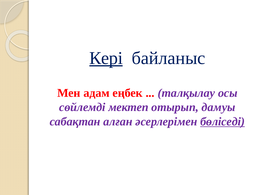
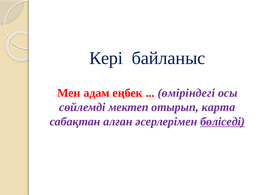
Кері underline: present -> none (106, 58)
талқылау: талқылау -> өміріндегі (186, 93)
дамуы: дамуы -> карта (218, 107)
